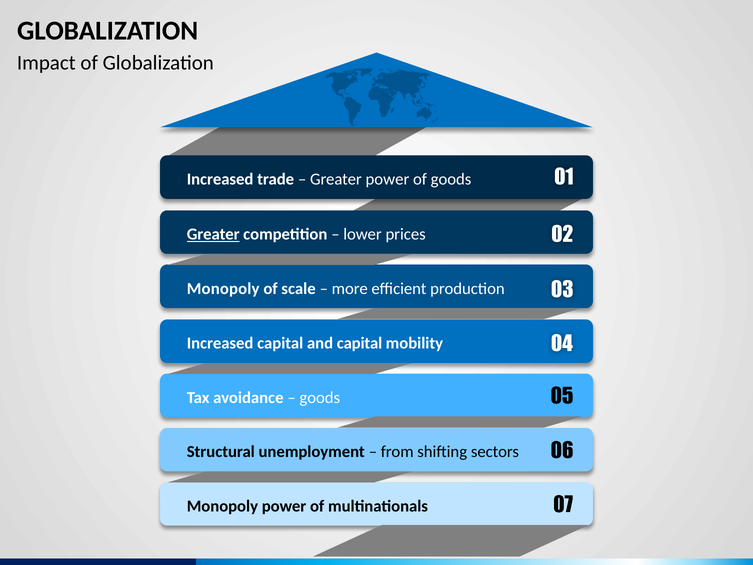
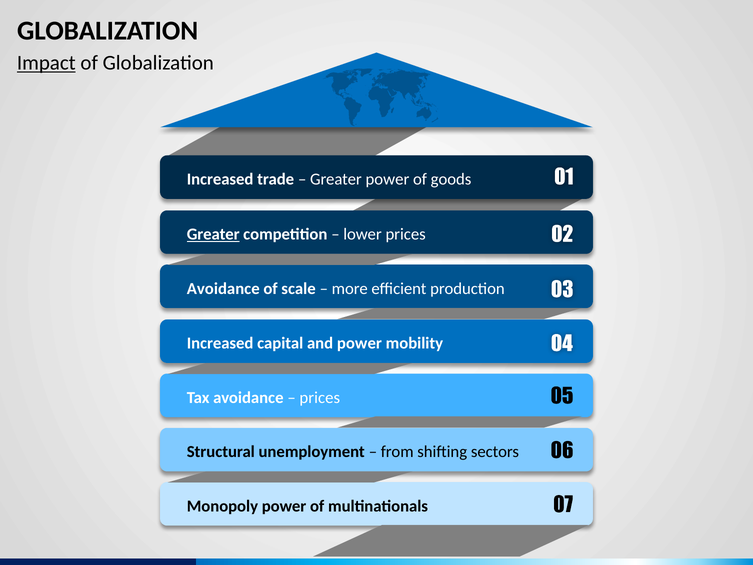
Impact underline: none -> present (46, 63)
Monopoly: Monopoly -> Avoidance (223, 288)
and capital: capital -> power (359, 343)
goods: goods -> prices (320, 398)
